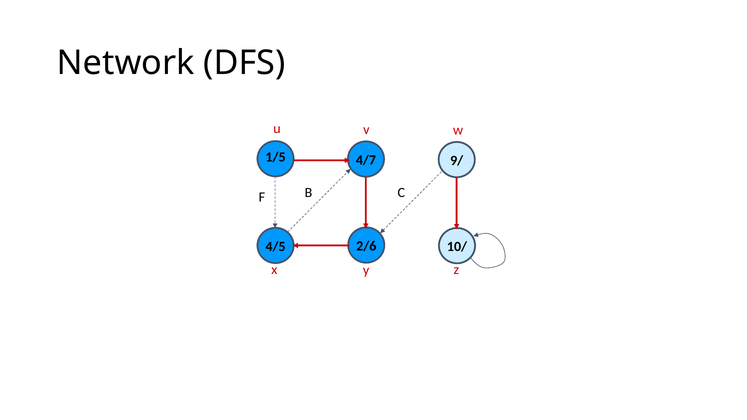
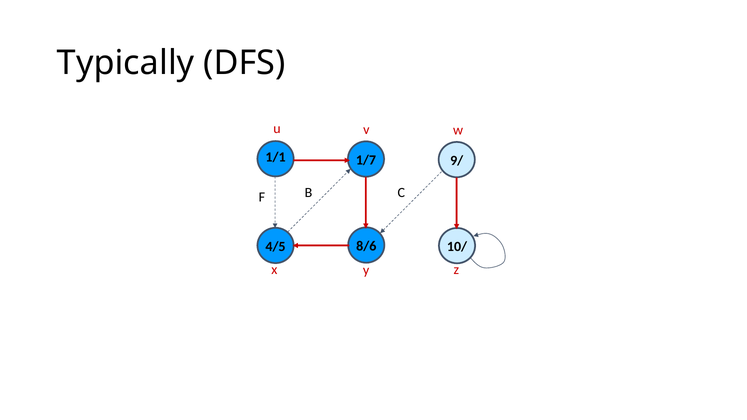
Network: Network -> Typically (126, 63)
1/5: 1/5 -> 1/1 (276, 157)
4/7: 4/7 -> 1/7 (366, 160)
2/6: 2/6 -> 8/6 (366, 246)
